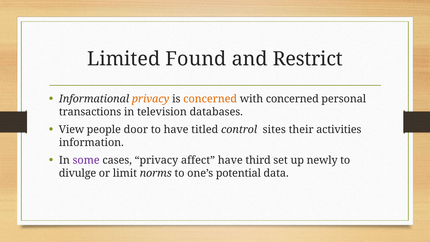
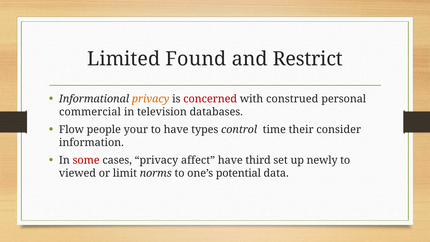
concerned colour: orange -> red (210, 99)
with concerned: concerned -> construed (292, 99)
transactions: transactions -> commercial (90, 112)
View: View -> Flow (71, 130)
door: door -> your (136, 130)
titled: titled -> types (205, 130)
sites: sites -> time (274, 130)
activities: activities -> consider (339, 130)
some colour: purple -> red (86, 160)
divulge: divulge -> viewed (77, 173)
